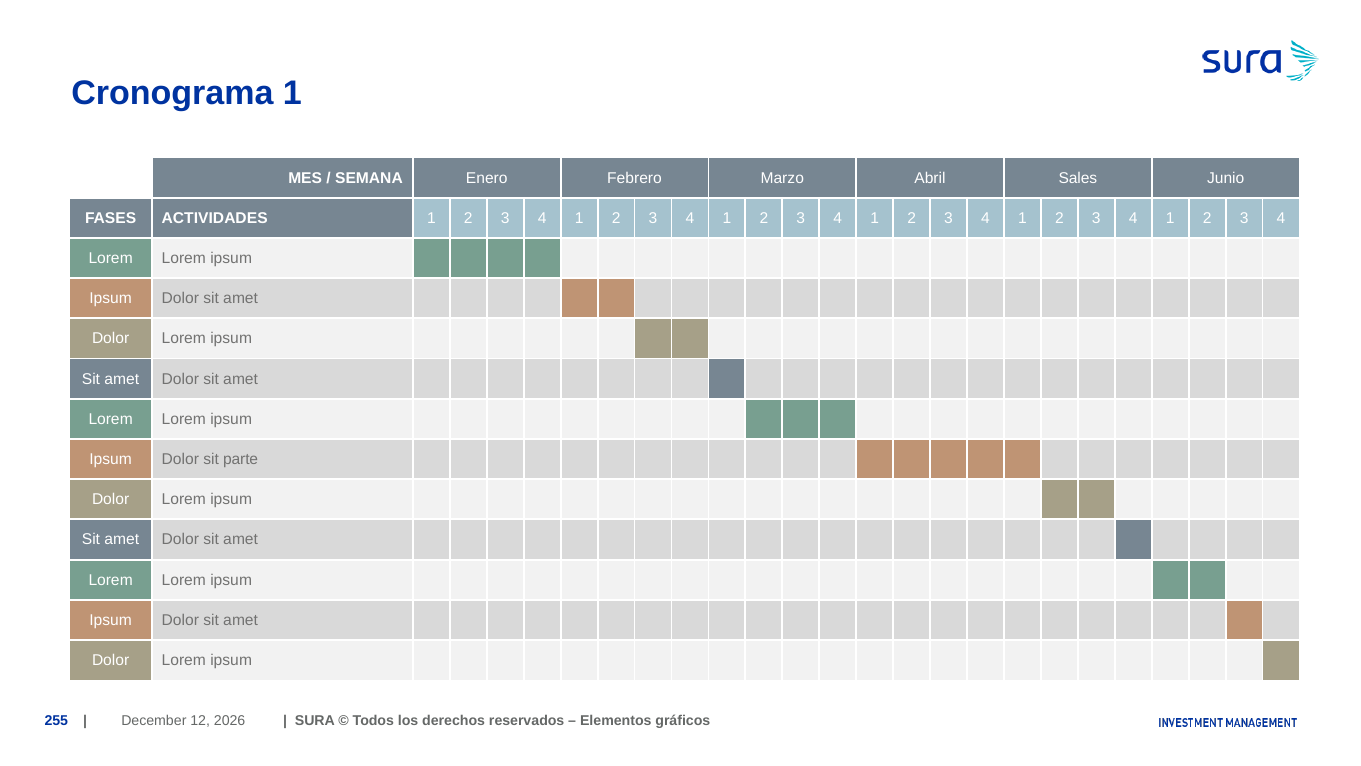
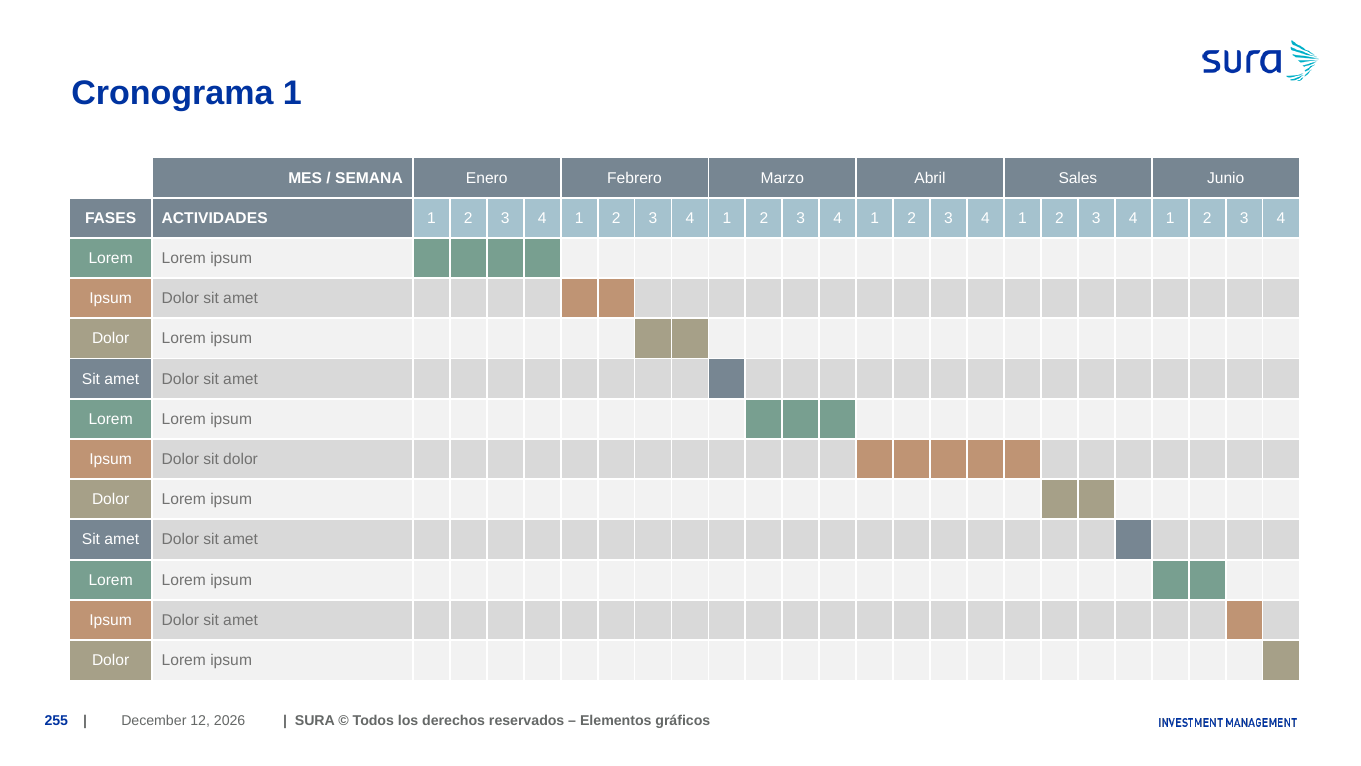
sit parte: parte -> dolor (241, 459)
